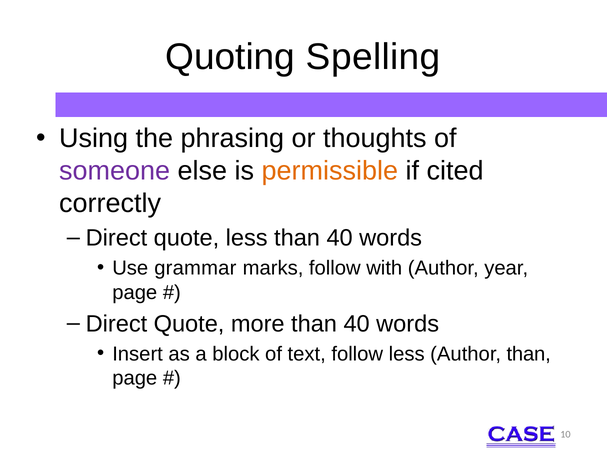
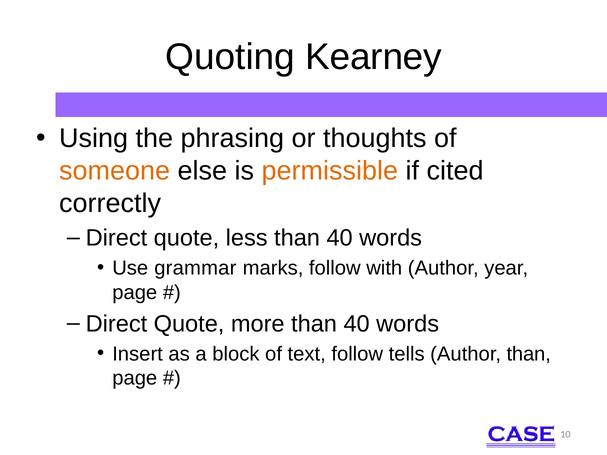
Spelling: Spelling -> Kearney (374, 57)
someone colour: purple -> orange (115, 171)
follow less: less -> tells (407, 354)
